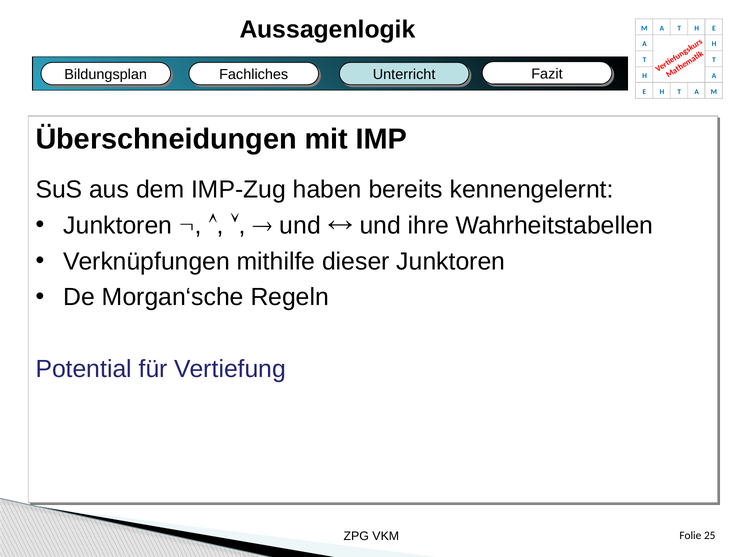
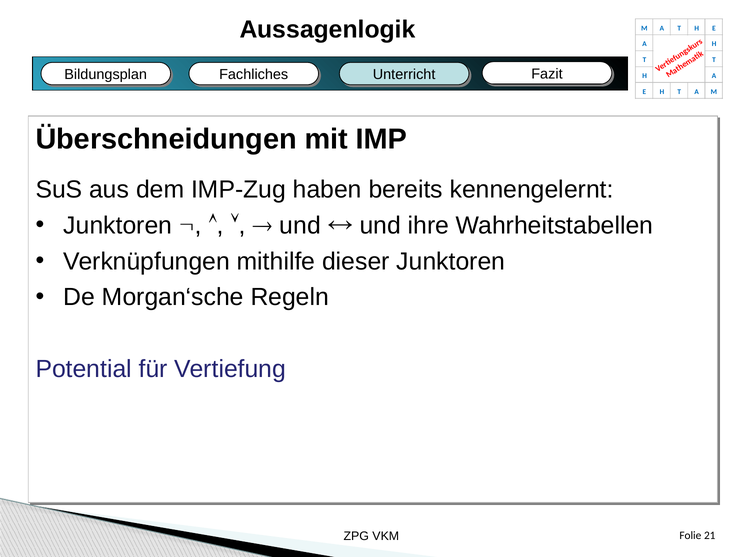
25: 25 -> 21 (710, 536)
